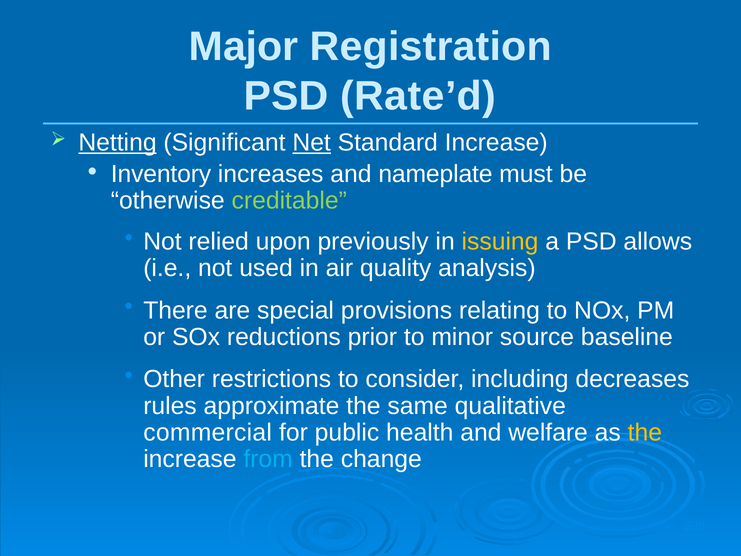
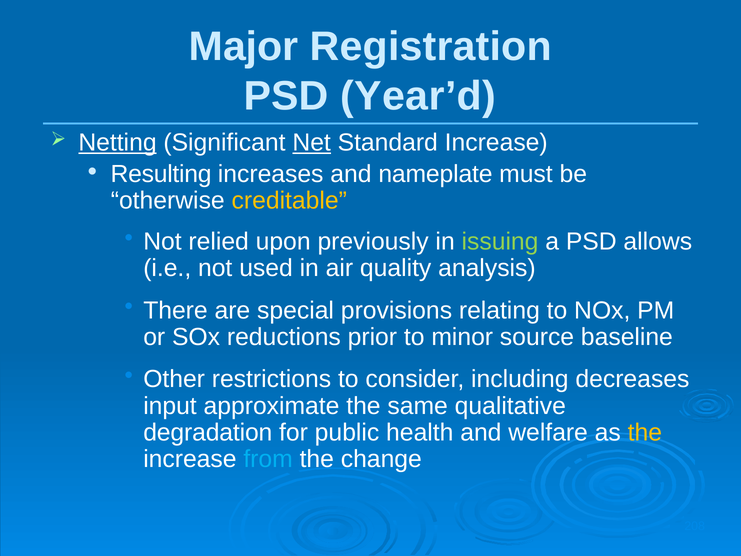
Rate’d: Rate’d -> Year’d (418, 96)
Inventory: Inventory -> Resulting (161, 174)
creditable colour: light green -> yellow (289, 201)
issuing colour: yellow -> light green (500, 242)
rules: rules -> input (170, 406)
commercial: commercial -> degradation (208, 432)
